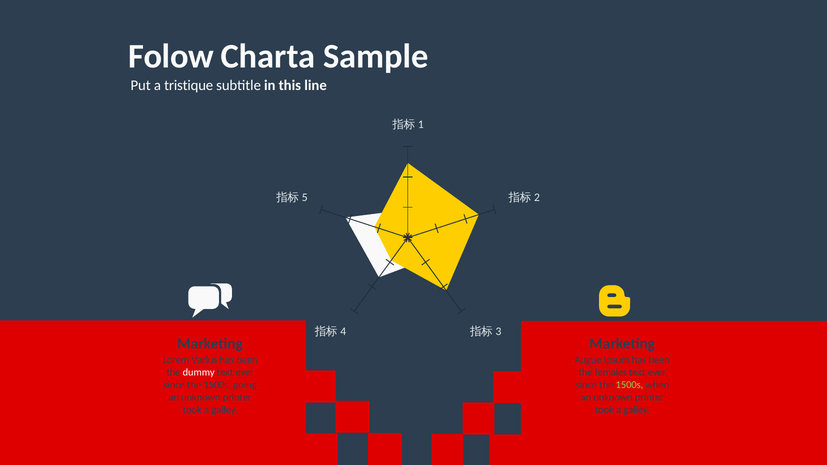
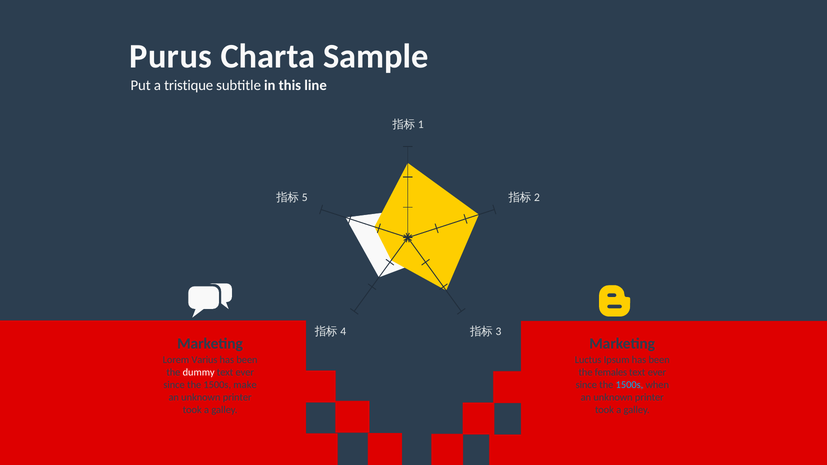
Folow: Folow -> Purus (171, 57)
Augue: Augue -> Luctus (588, 360)
going: going -> make (245, 385)
1500s colour: light green -> light blue (629, 385)
